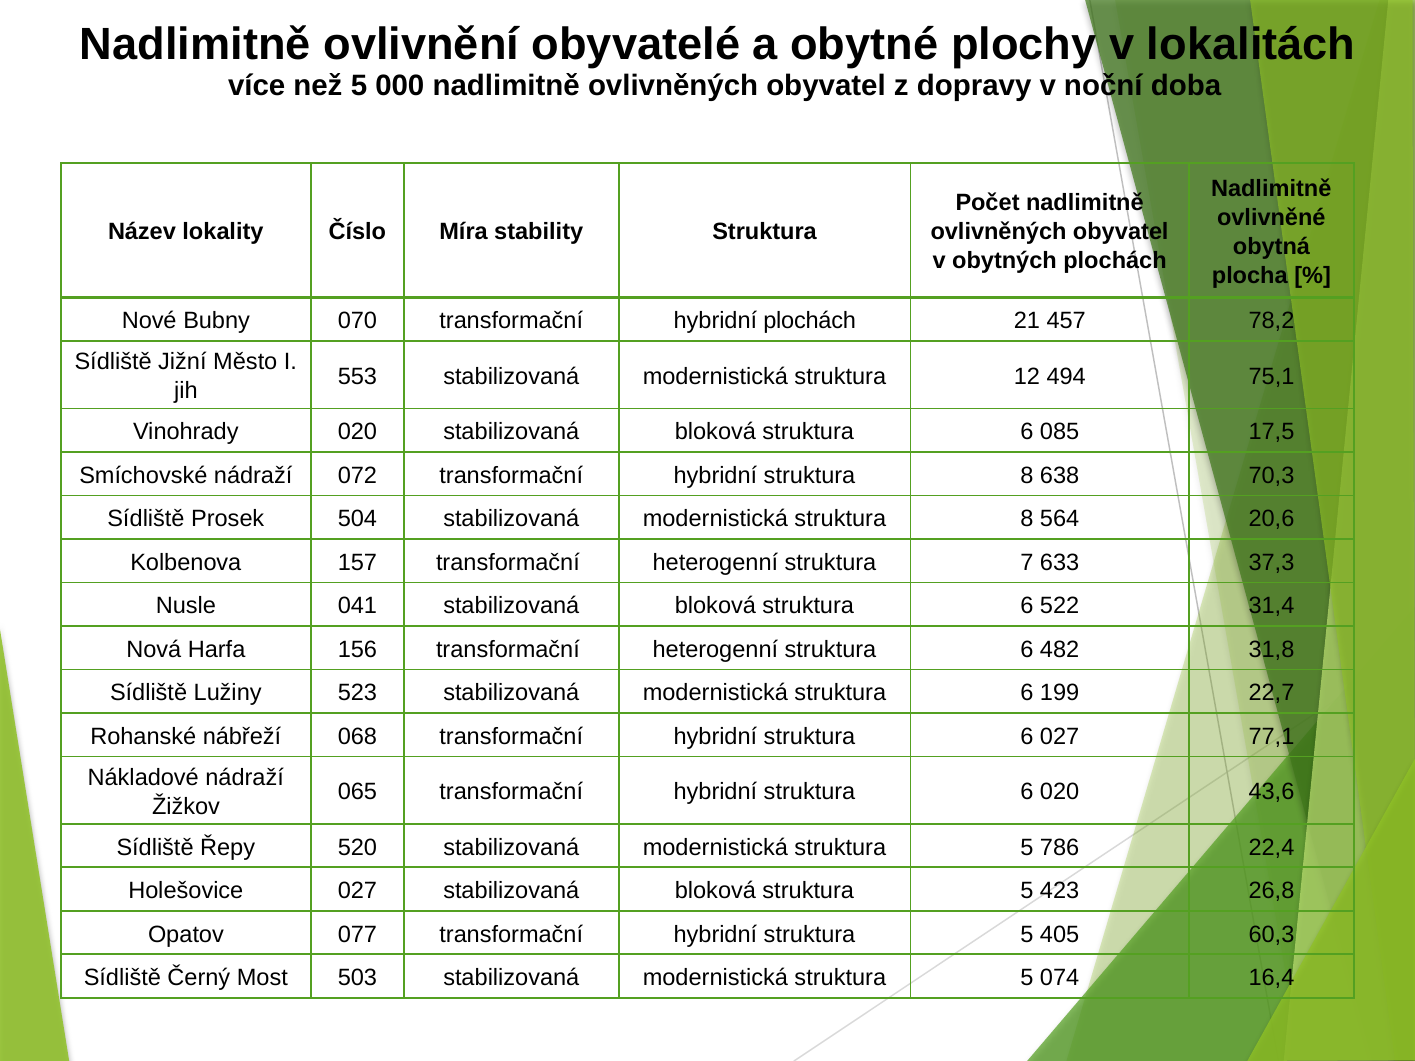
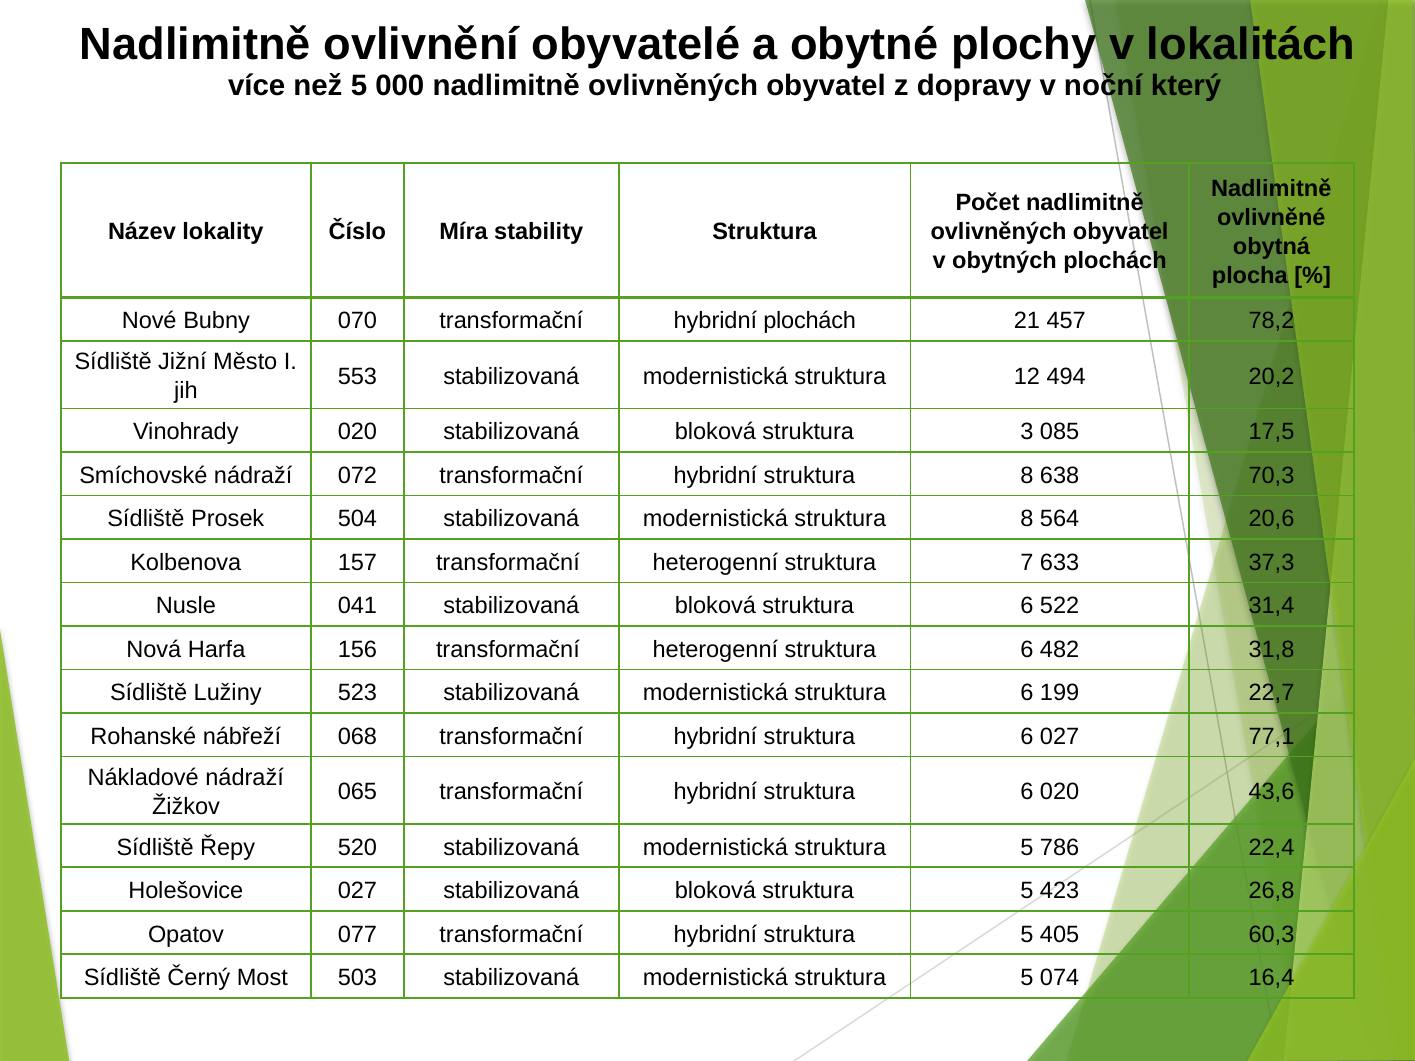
doba: doba -> který (1186, 86)
75,1: 75,1 -> 20,2 (1271, 377)
6: 6 -> 3 (1027, 432)
